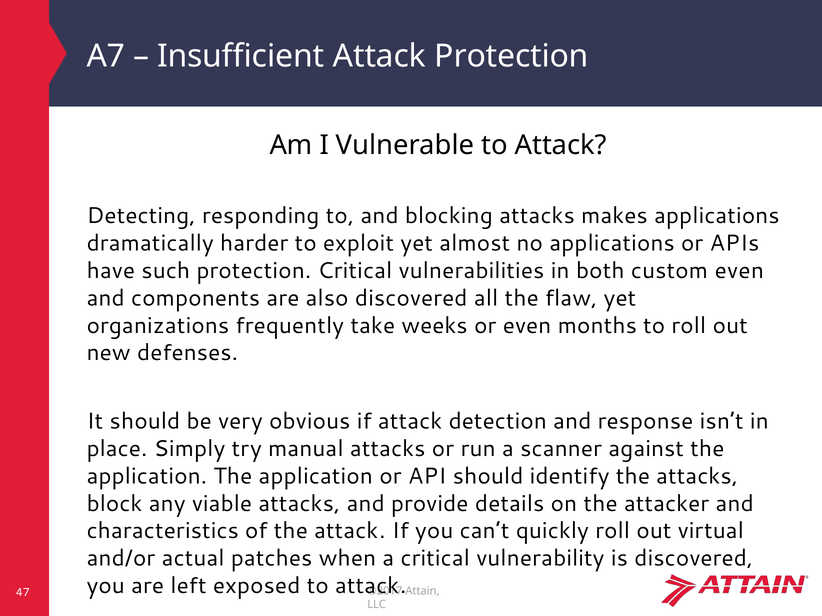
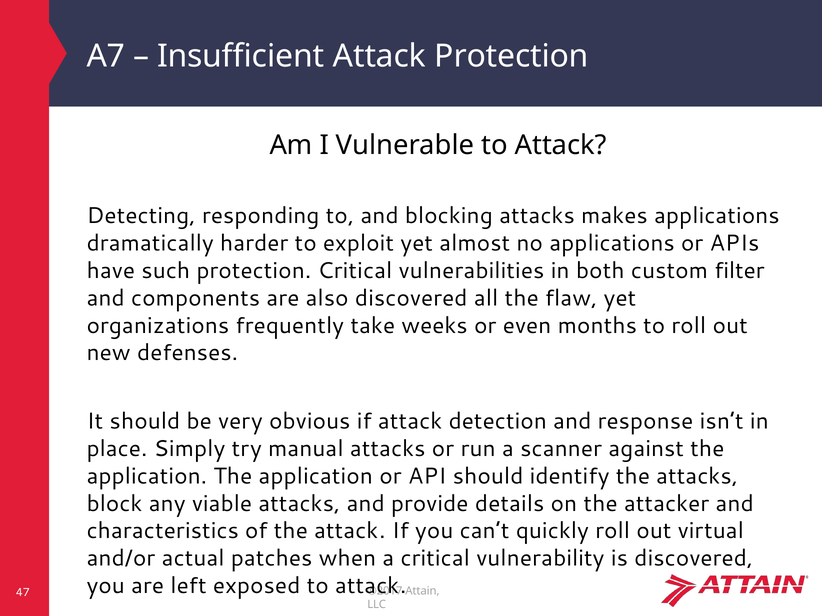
custom even: even -> filter (739, 271)
